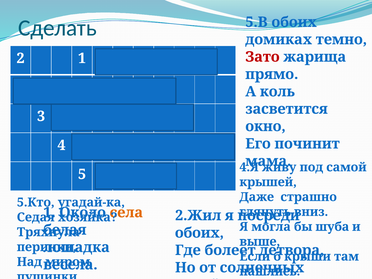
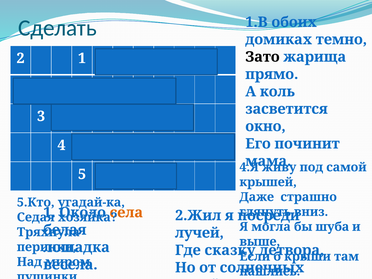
5.В: 5.В -> 1.В (257, 22)
Зато colour: red -> black (262, 57)
обоих: обоих -> лучей (199, 233)
болеет: болеет -> сказку (230, 250)
